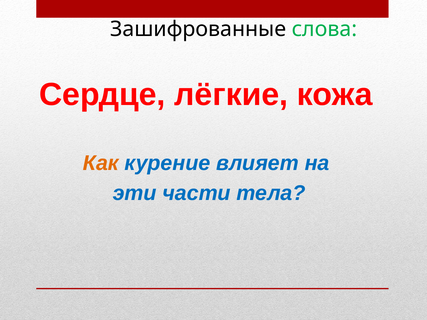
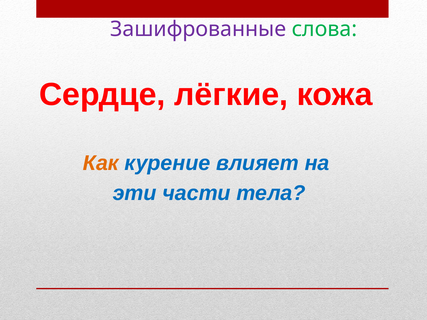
Зашифрованные colour: black -> purple (198, 29)
